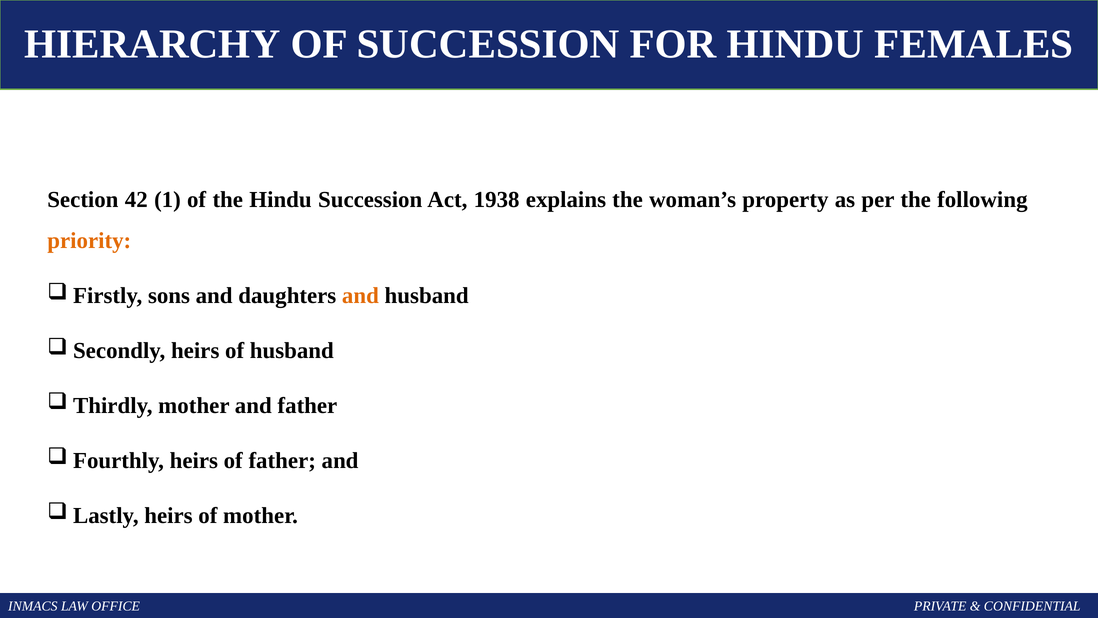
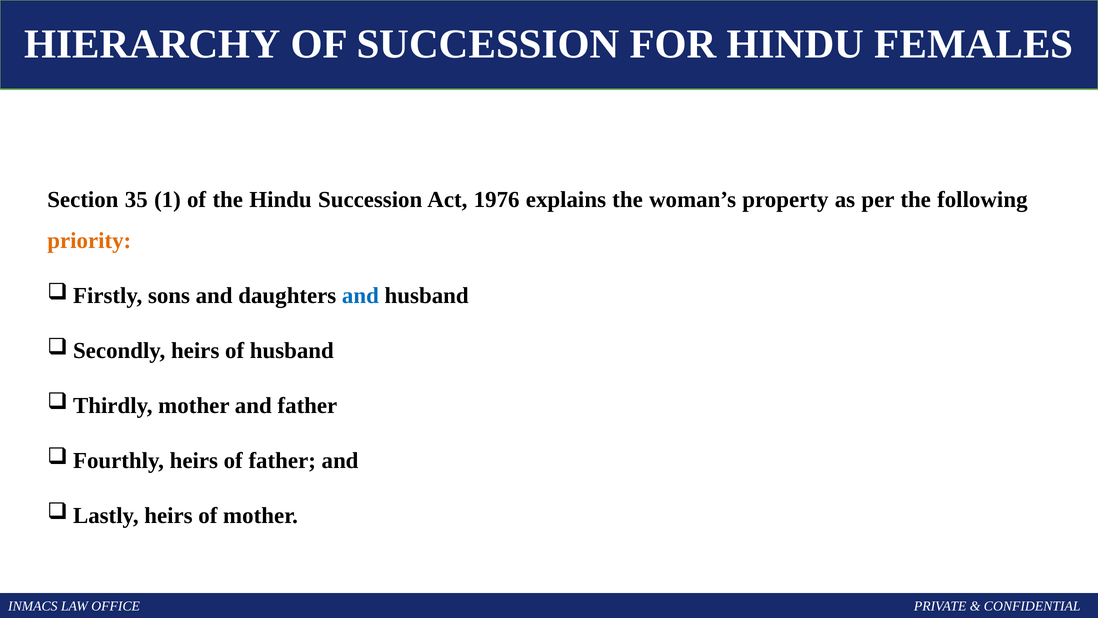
42: 42 -> 35 (136, 200)
1938: 1938 -> 1976 (497, 200)
and colour: orange -> blue (360, 296)
